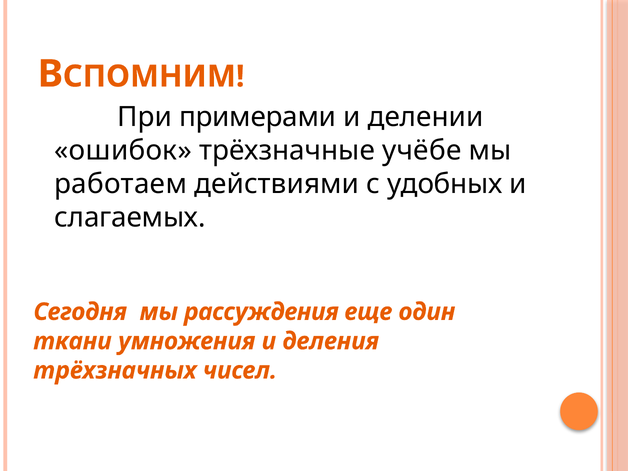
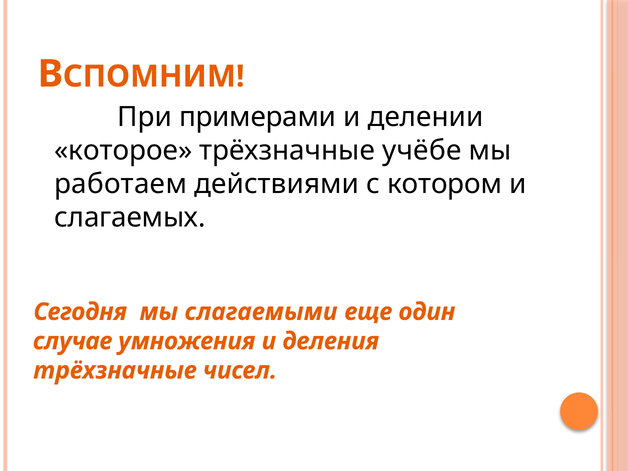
ошибок: ошибок -> которое (123, 151)
удобных: удобных -> котором (445, 184)
рассуждения: рассуждения -> слагаемыми (261, 312)
ткани: ткани -> случае (73, 341)
трёхзначных: трёхзначных -> трёхзначные (115, 371)
